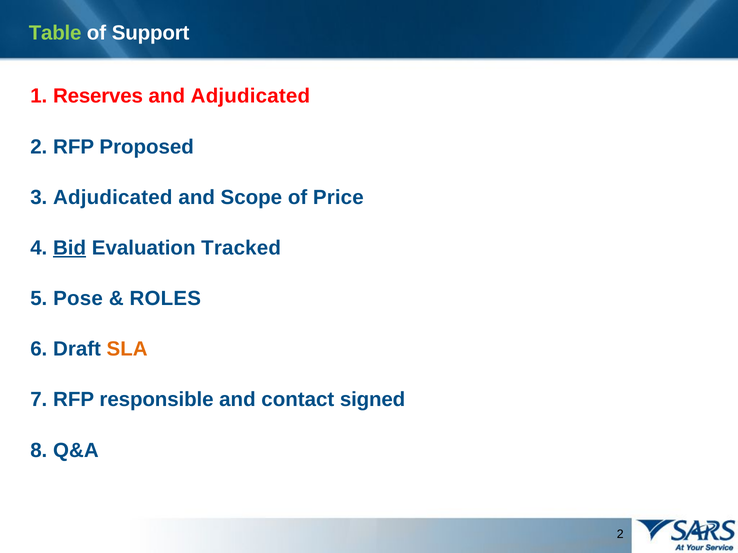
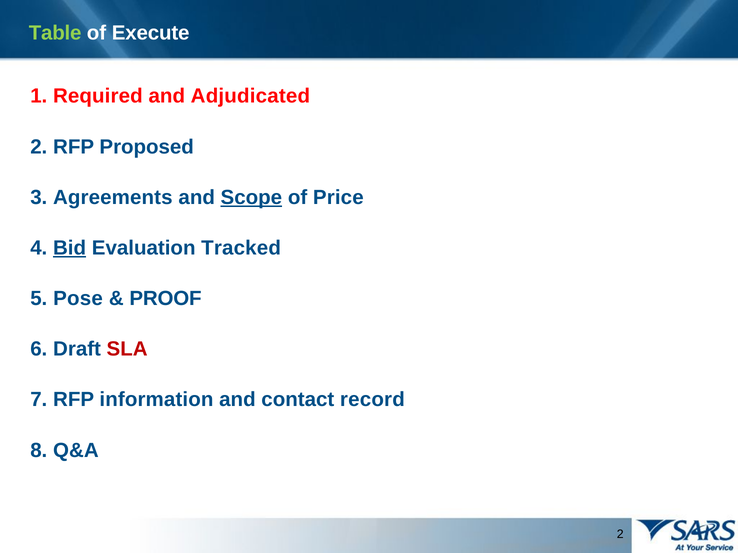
Support: Support -> Execute (151, 33)
Reserves: Reserves -> Required (98, 96)
3 Adjudicated: Adjudicated -> Agreements (113, 198)
Scope underline: none -> present (251, 198)
ROLES: ROLES -> PROOF (165, 299)
SLA colour: orange -> red (127, 349)
responsible: responsible -> information (156, 400)
signed: signed -> record (372, 400)
